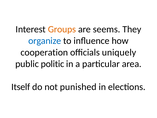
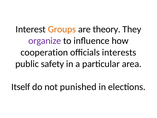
seems: seems -> theory (107, 29)
organize colour: blue -> purple (45, 41)
uniquely: uniquely -> interests (119, 52)
politic: politic -> safety (53, 64)
